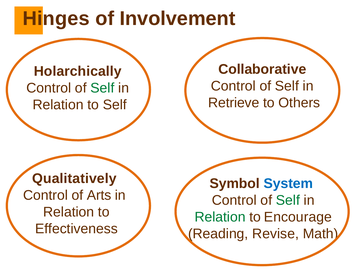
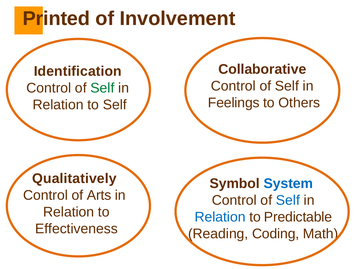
Hinges: Hinges -> Printed (56, 19)
Holarchically: Holarchically -> Identification (78, 71)
Retrieve: Retrieve -> Feelings (234, 103)
Self colour: green -> blue (288, 200)
Relation colour: green -> blue (220, 217)
Encourage: Encourage -> Predictable (298, 217)
Revise: Revise -> Coding (276, 233)
